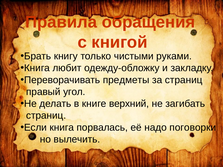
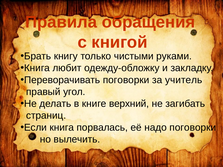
Переворачивать предметы: предметы -> поговорки (126, 80)
за страниц: страниц -> учитель (184, 80)
